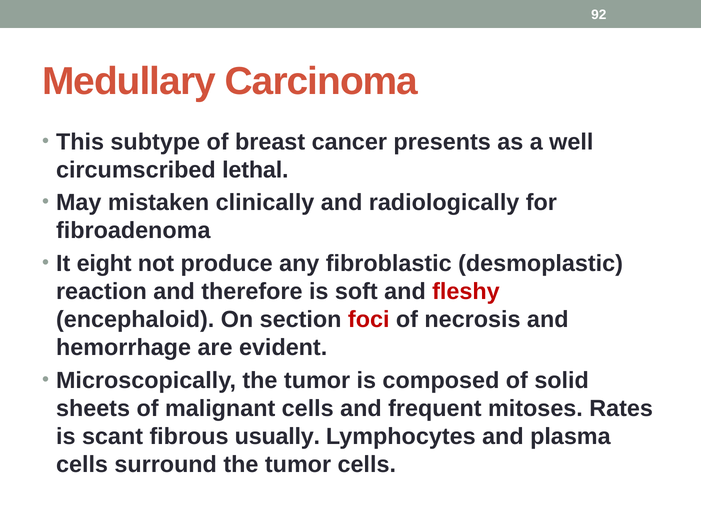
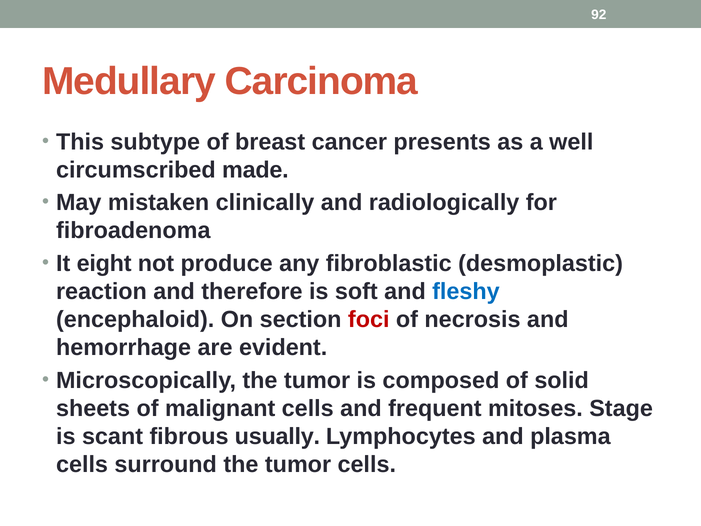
lethal: lethal -> made (255, 170)
fleshy colour: red -> blue (466, 291)
Rates: Rates -> Stage (621, 408)
